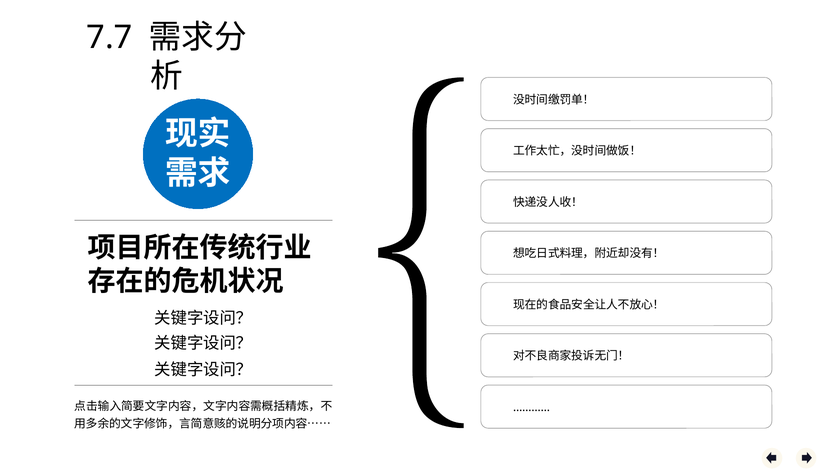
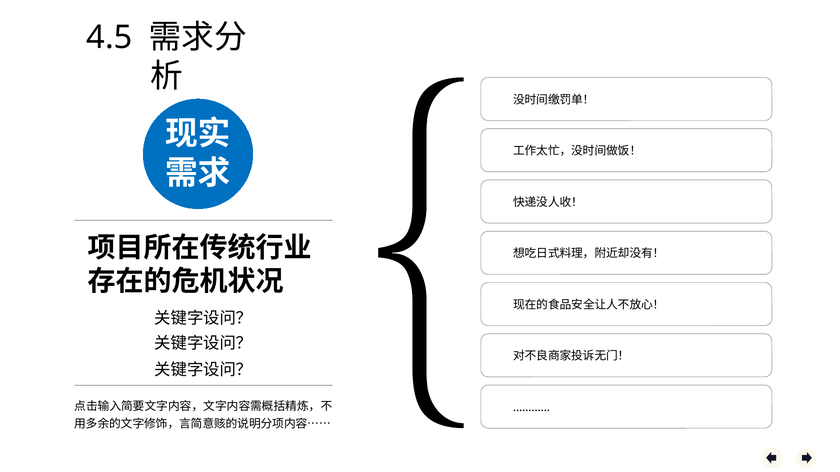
7.7: 7.7 -> 4.5 (110, 37)
